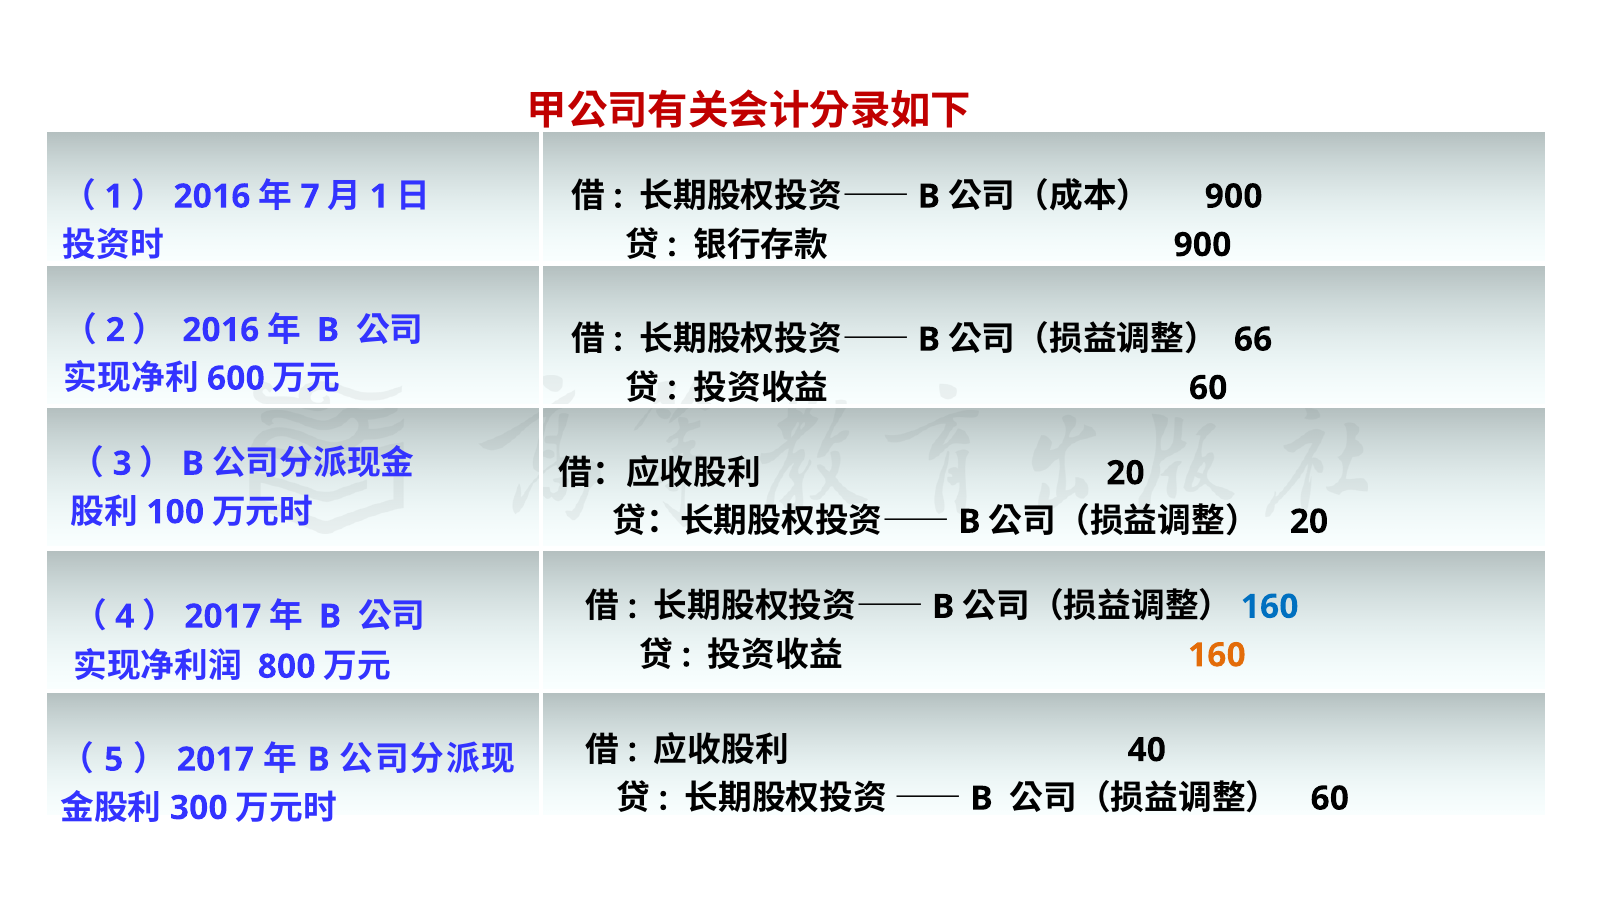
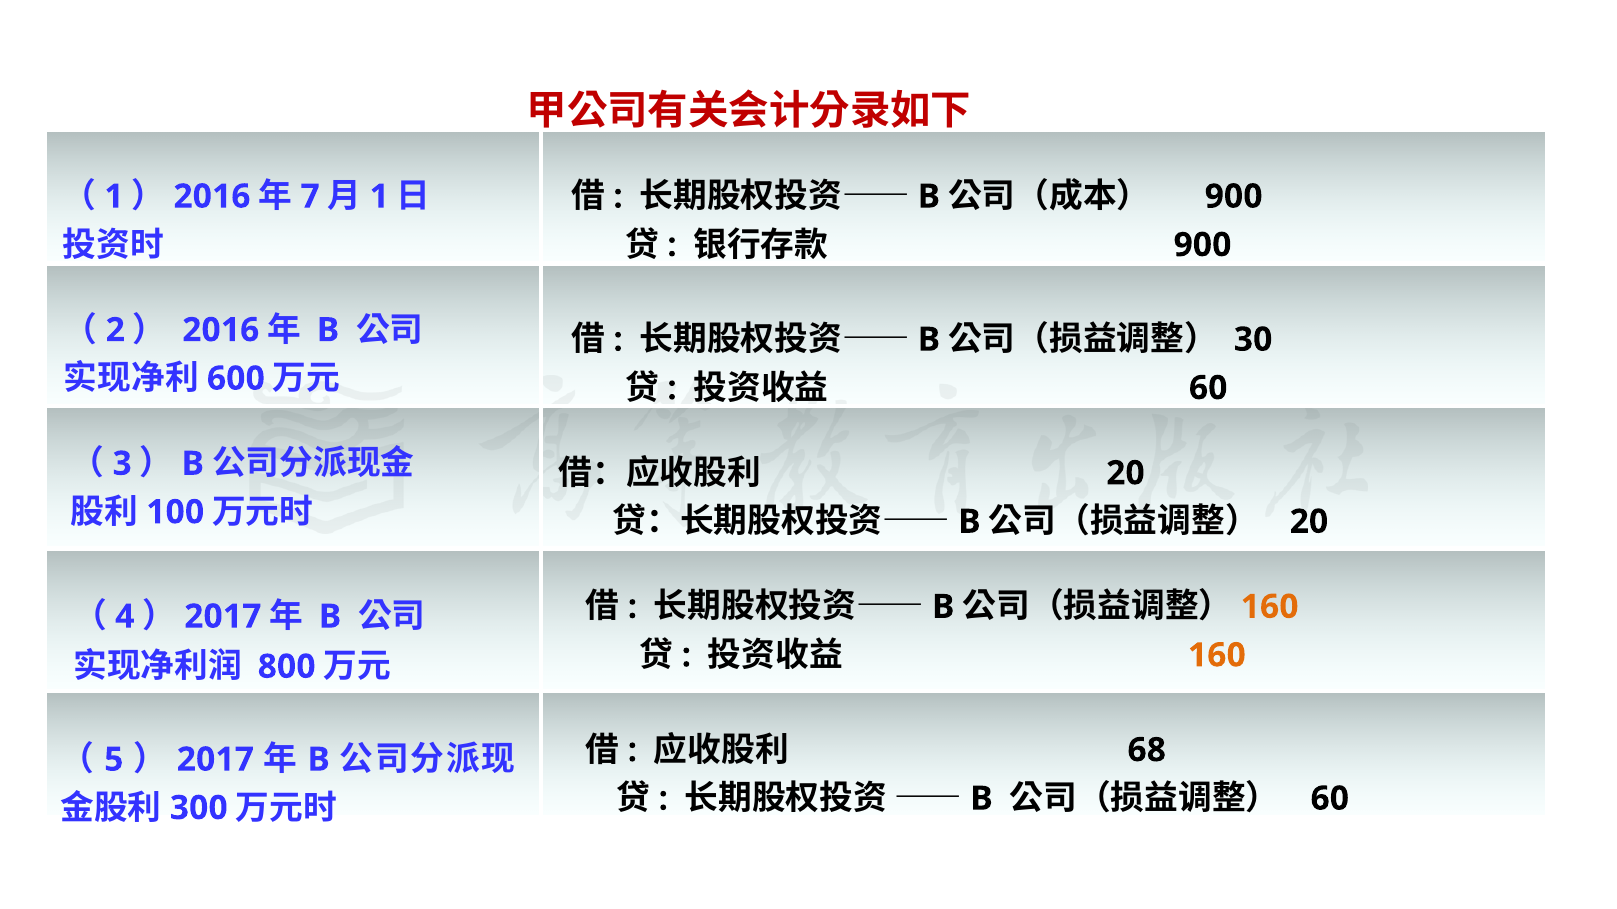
66: 66 -> 30 (1253, 340)
160 colour: blue -> orange (1270, 607)
40: 40 -> 68 (1147, 751)
